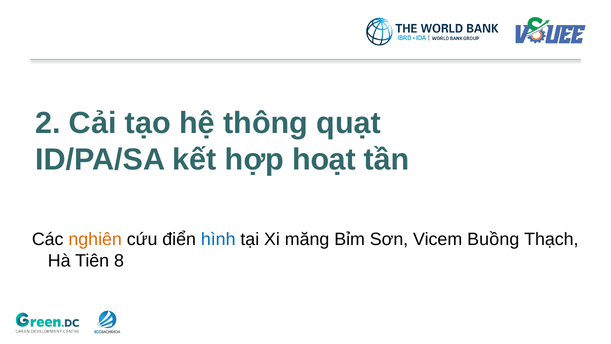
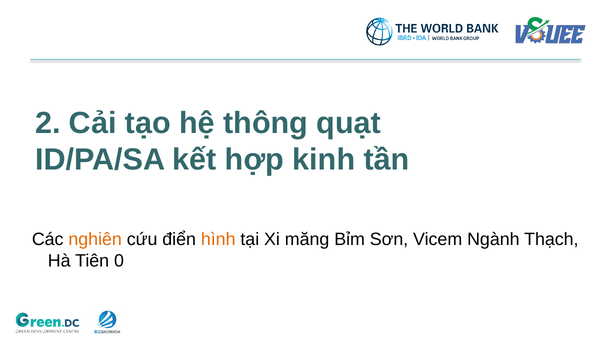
hoạt: hoạt -> kinh (324, 160)
hình colour: blue -> orange (218, 239)
Buồng: Buồng -> Ngành (493, 239)
8: 8 -> 0 (119, 261)
